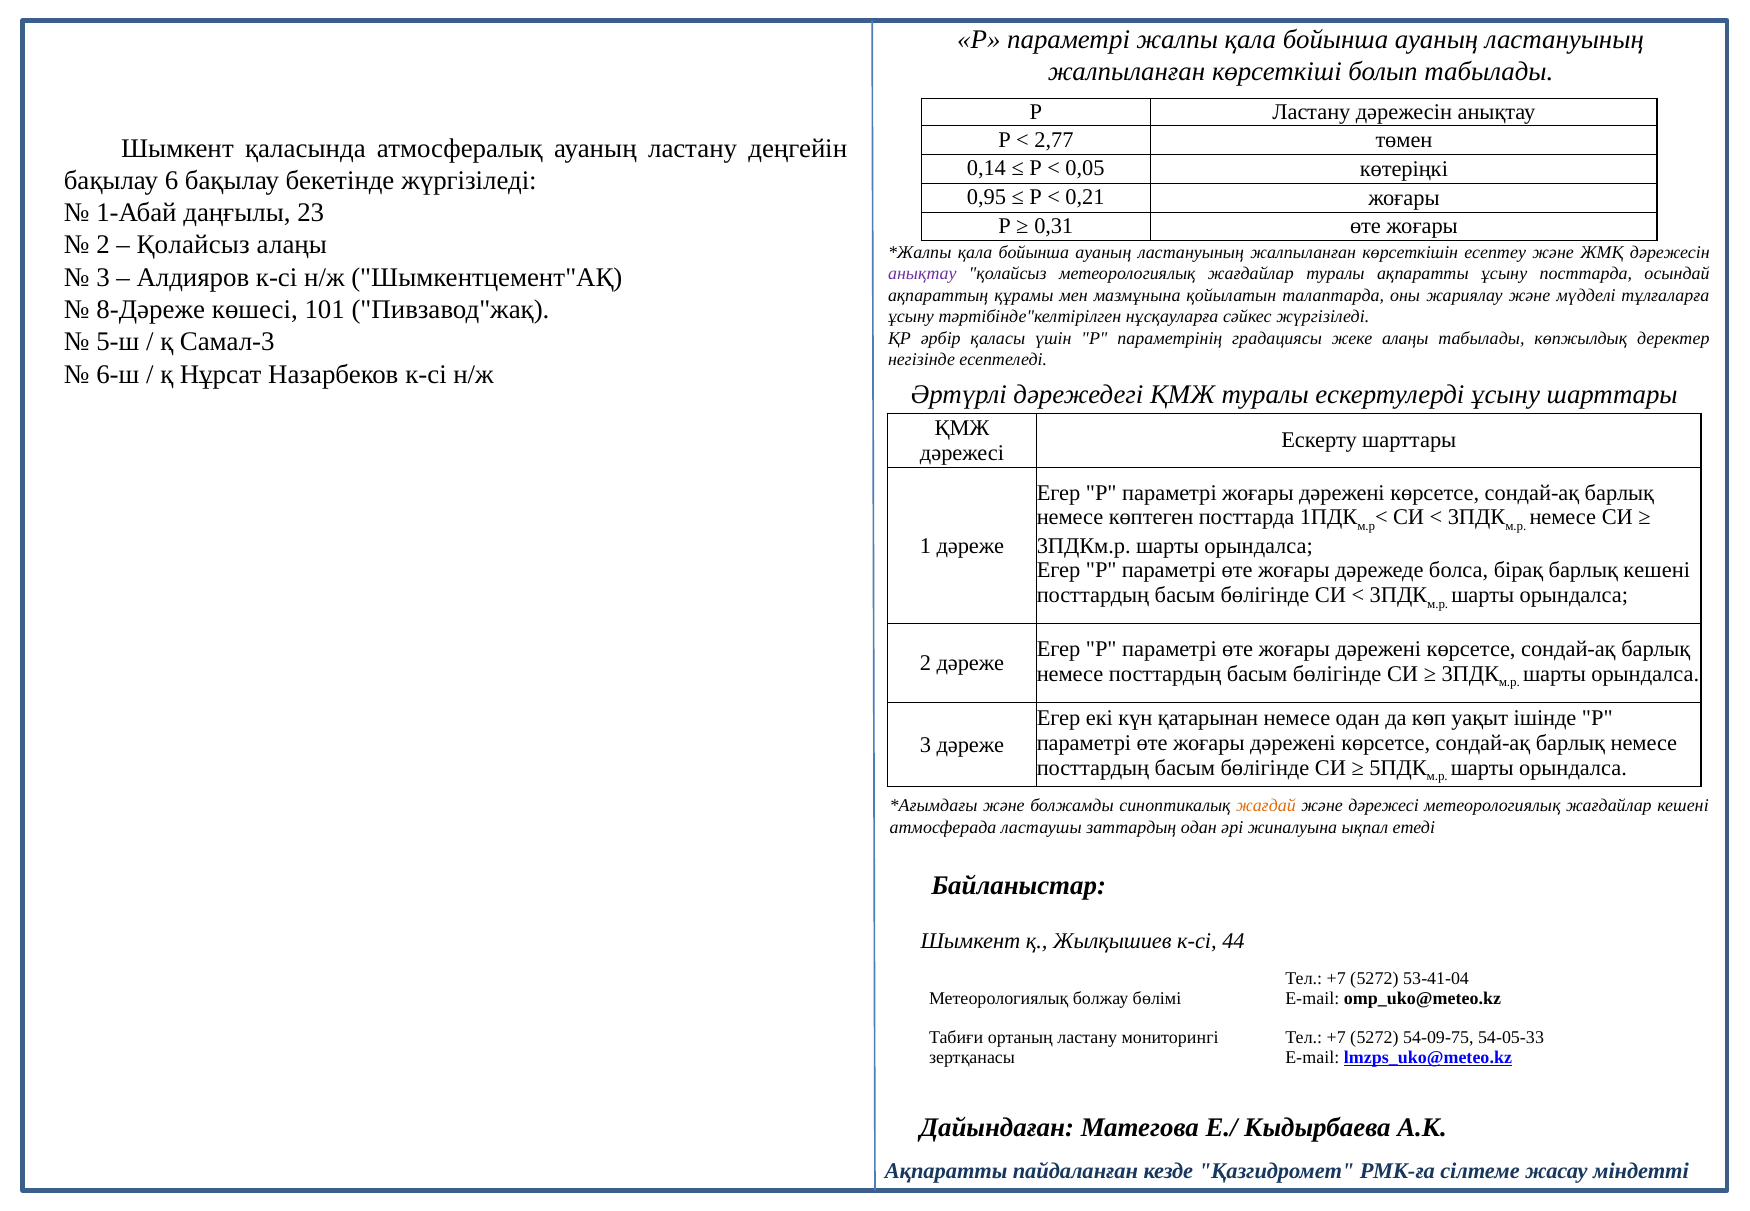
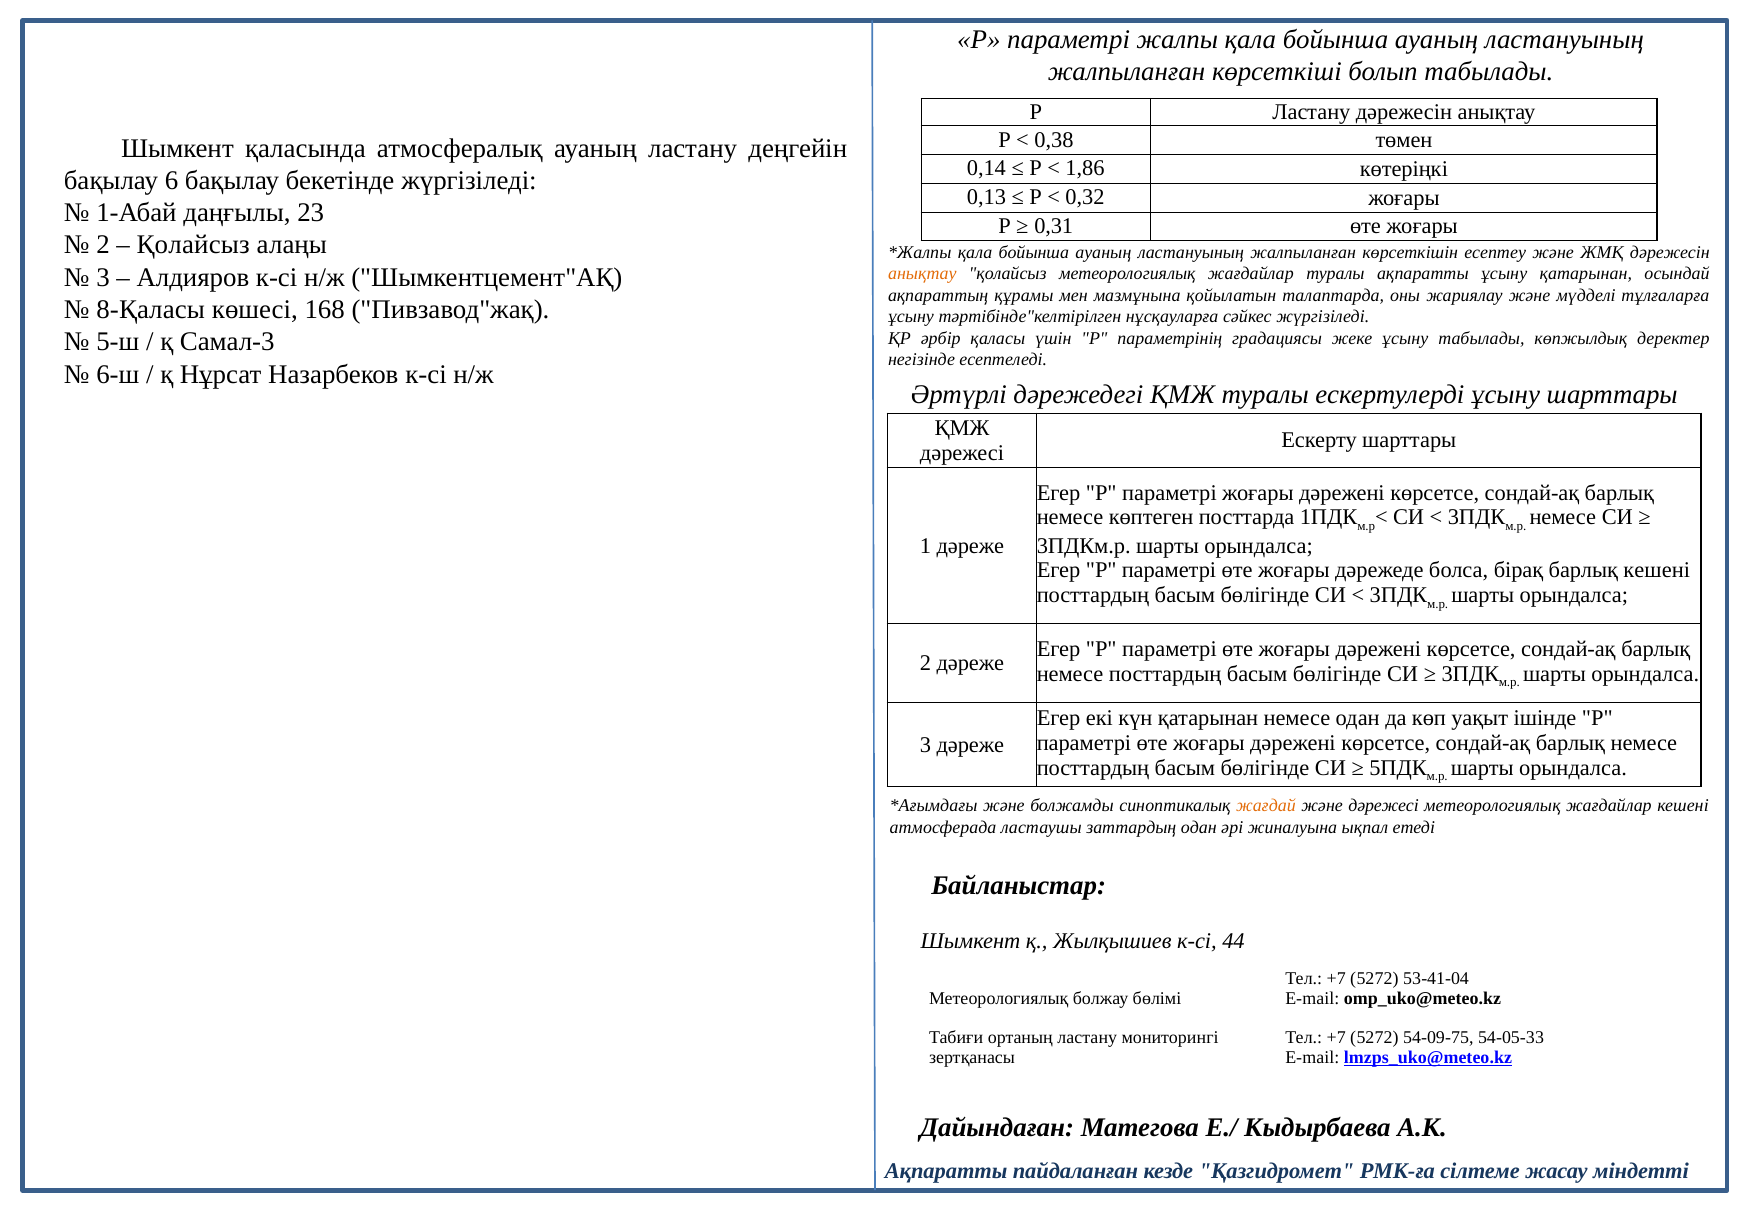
2,77: 2,77 -> 0,38 (1054, 140)
0,05: 0,05 -> 1,86 (1085, 169)
0,95: 0,95 -> 0,13 (987, 198)
0,21: 0,21 -> 0,32 (1085, 198)
анықтау colour: purple -> orange (922, 274)
ұсыну посттарда: посттарда -> қатарынан (1586, 274)
8-Дәреже: 8-Дәреже -> 8-Қаласы (151, 310)
101: 101 -> 168 (325, 310)
жеке алаңы: алаңы -> ұсыну (1405, 339)
